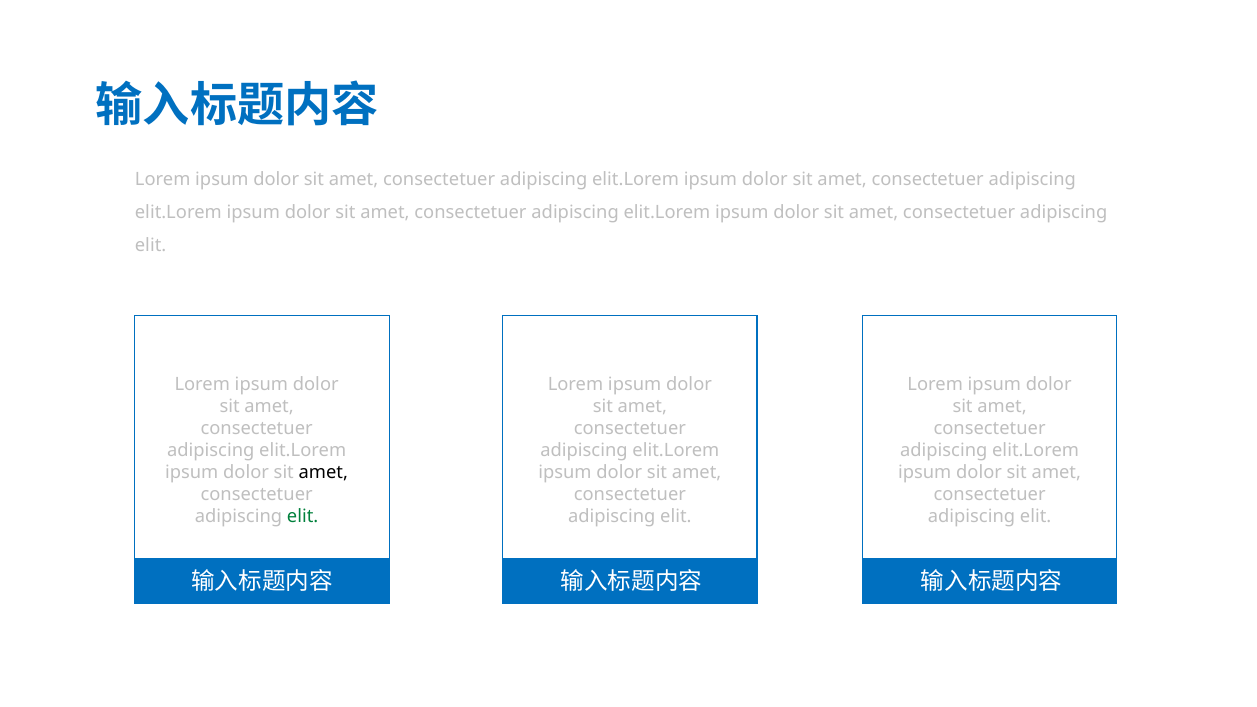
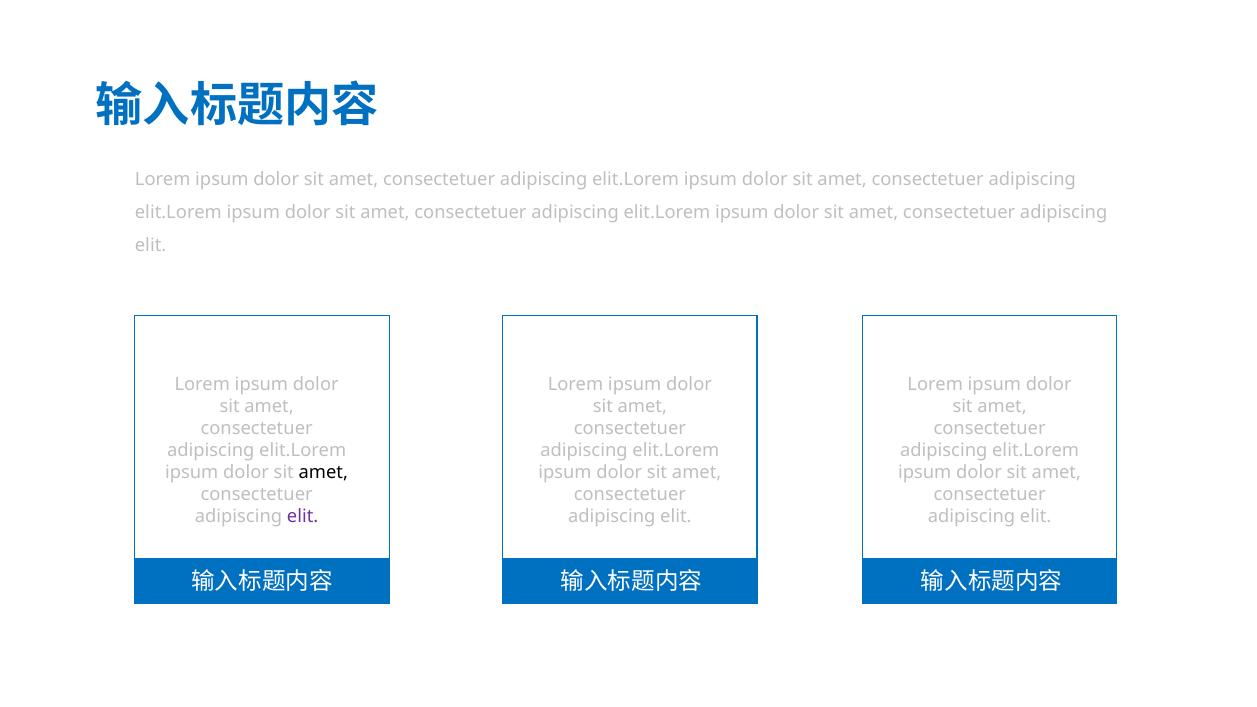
elit colour: green -> purple (303, 516)
